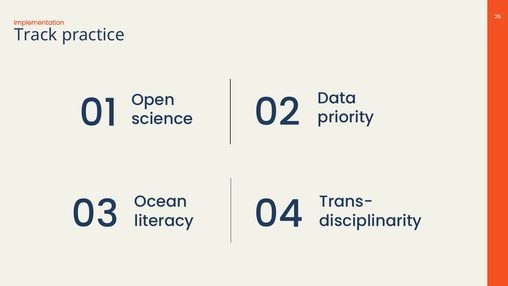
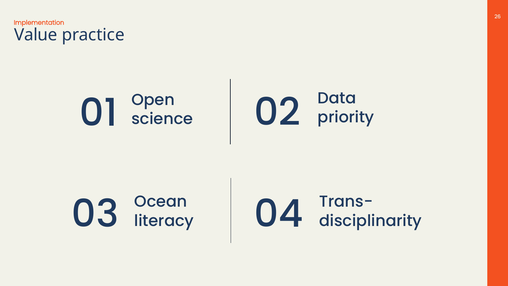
Track: Track -> Value (36, 35)
